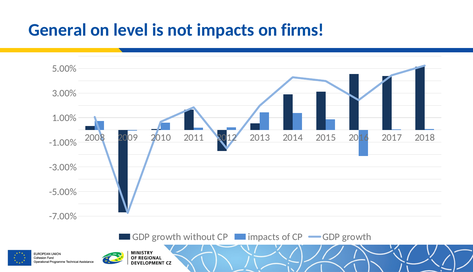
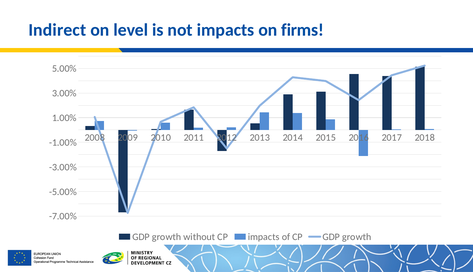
General: General -> Indirect (57, 30)
